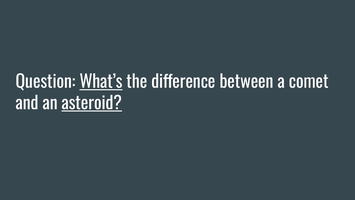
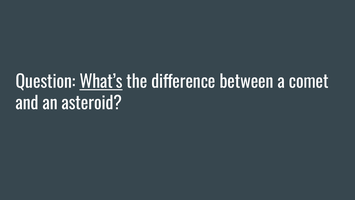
asteroid underline: present -> none (92, 103)
